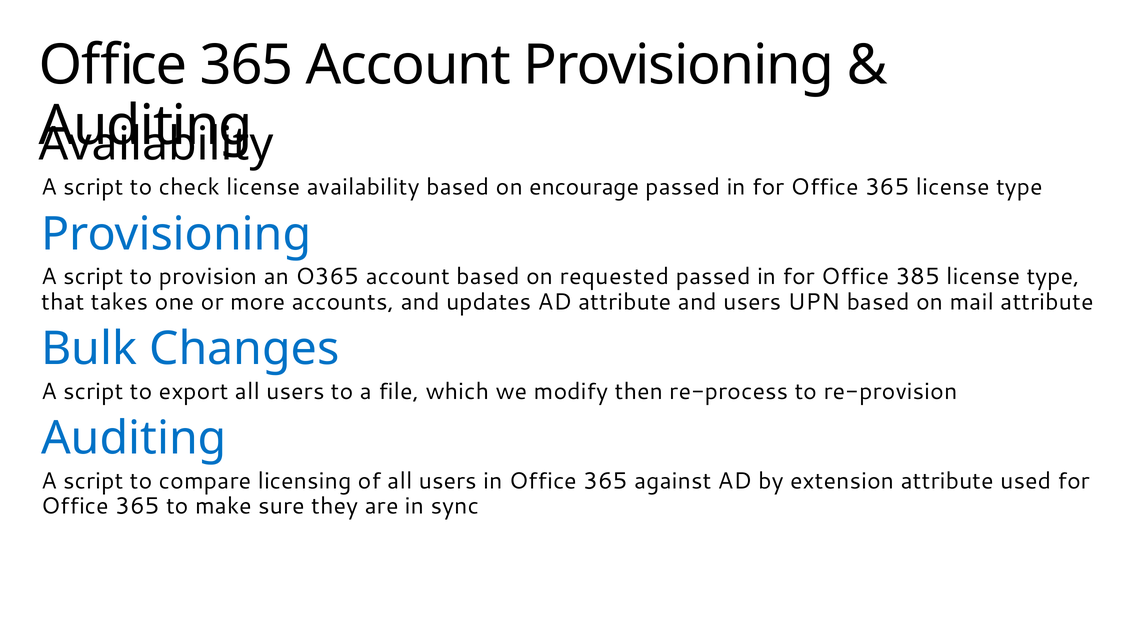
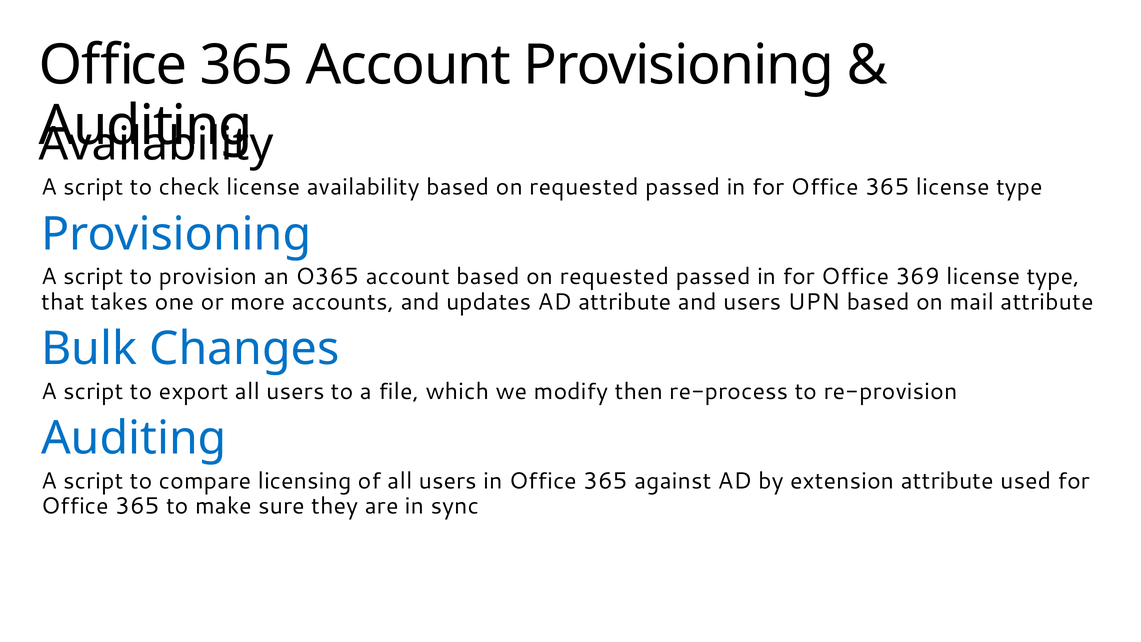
availability based on encourage: encourage -> requested (584, 187)
385: 385 -> 369 (918, 277)
